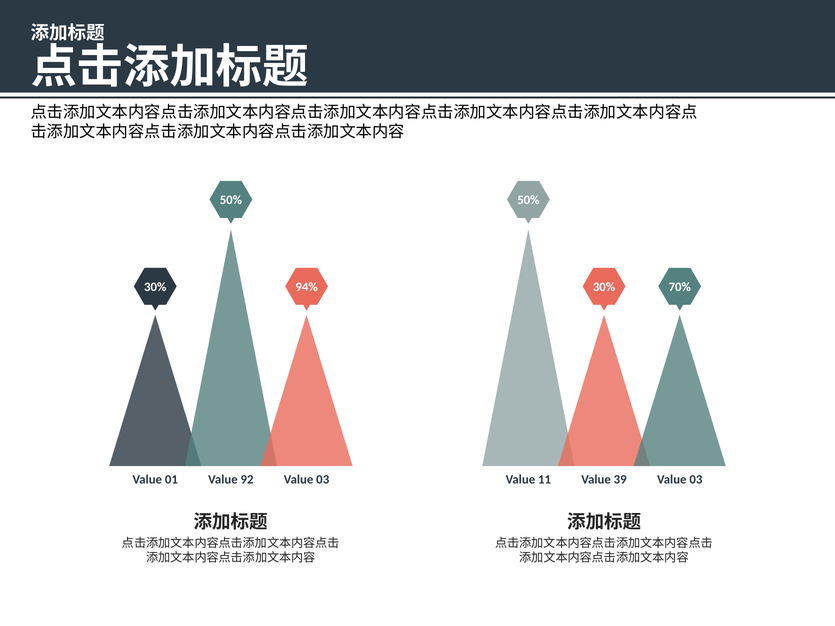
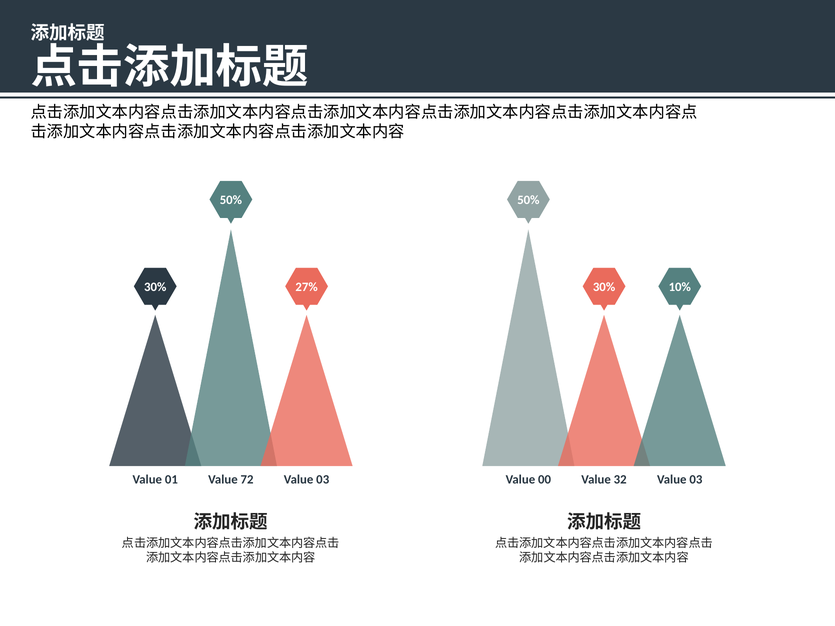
94%: 94% -> 27% (307, 287)
70%: 70% -> 10% (680, 287)
92: 92 -> 72 (247, 480)
11: 11 -> 00 (545, 480)
39: 39 -> 32 (620, 480)
